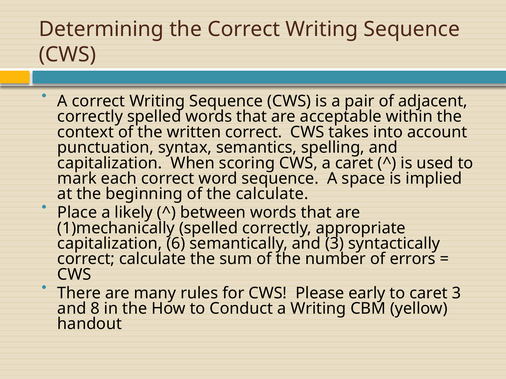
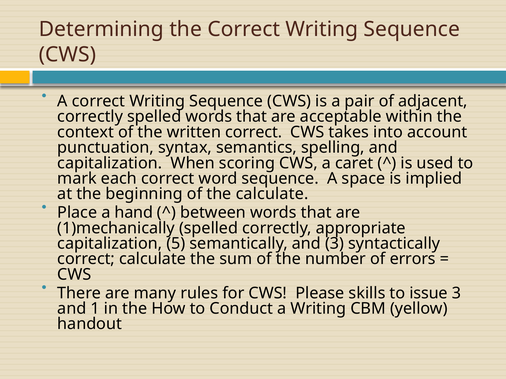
likely: likely -> hand (134, 213)
6: 6 -> 5 (176, 244)
early: early -> skills (367, 293)
to caret: caret -> issue (429, 293)
8: 8 -> 1 (95, 309)
